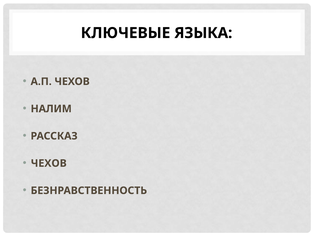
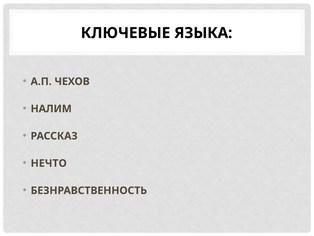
ЧЕХОВ: ЧЕХОВ -> НЕЧТО (49, 163)
